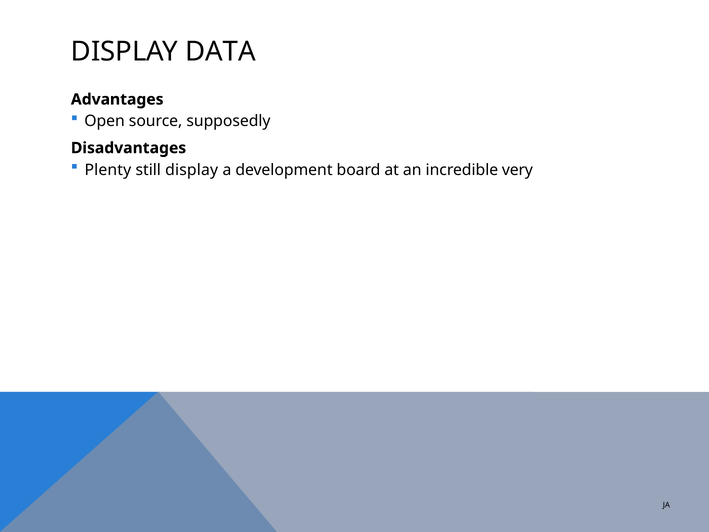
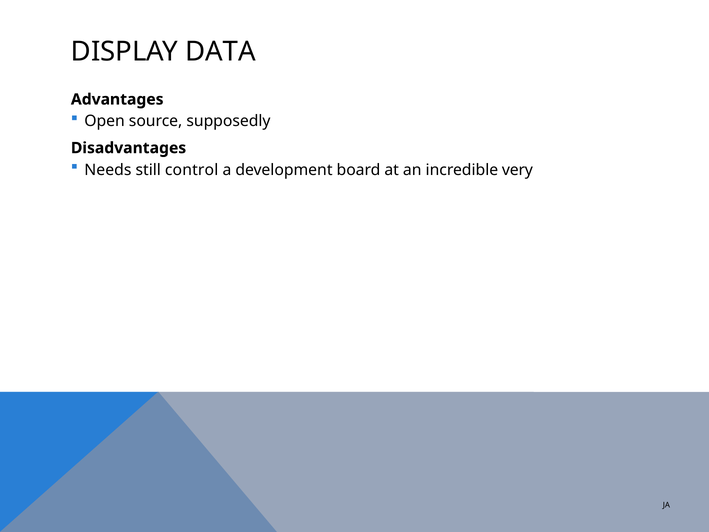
Plenty: Plenty -> Needs (108, 170)
still display: display -> control (192, 170)
